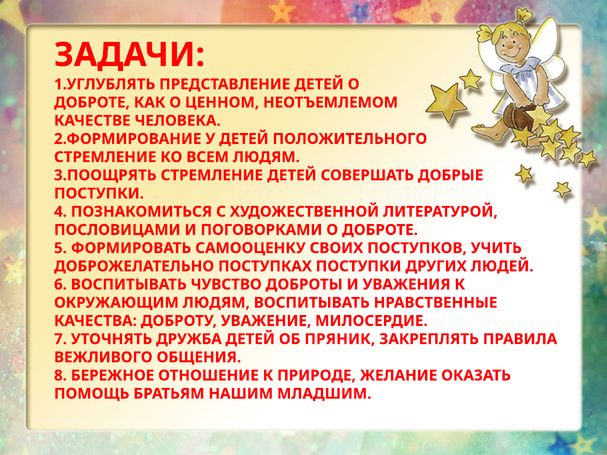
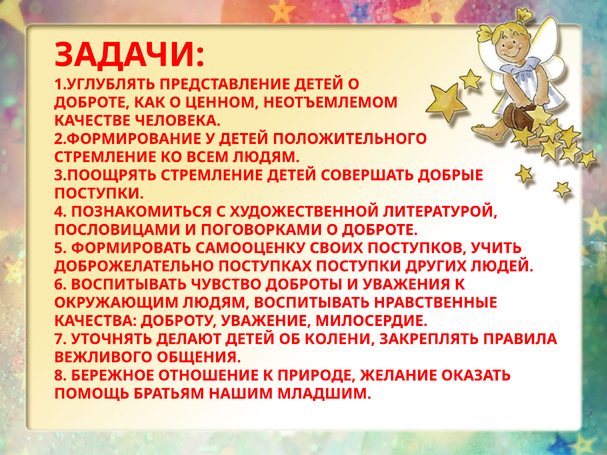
ДРУЖБА: ДРУЖБА -> ДЕЛАЮТ (189, 339)
ПРЯНИК: ПРЯНИК -> КОЛЕНИ (340, 339)
